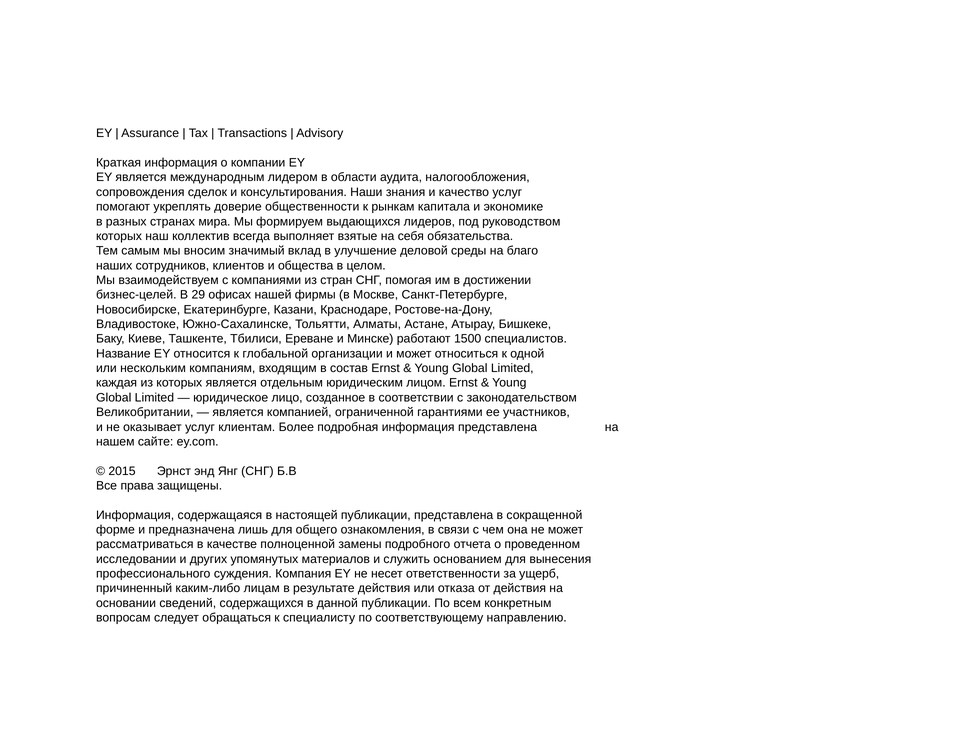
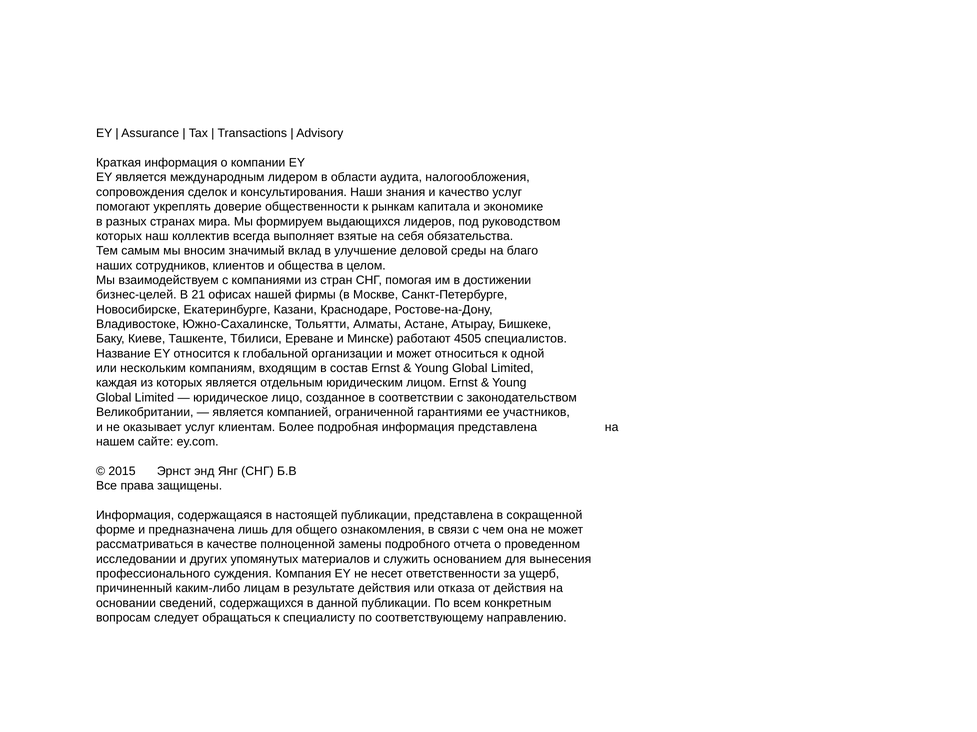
29: 29 -> 21 (198, 295)
1500: 1500 -> 4505 (468, 339)
